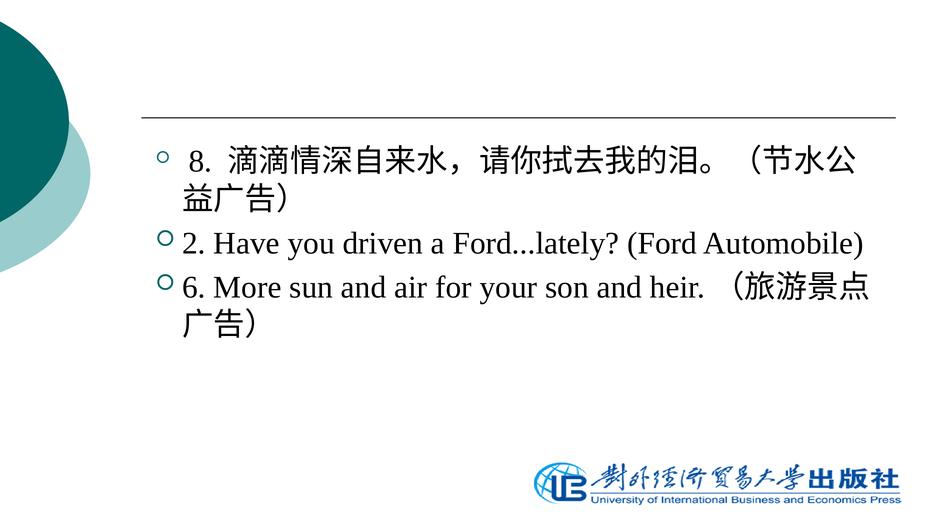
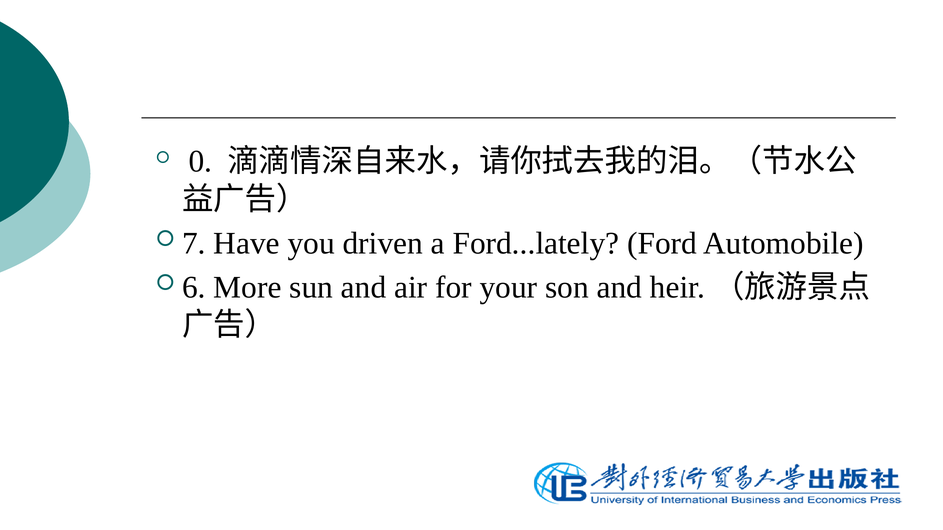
8: 8 -> 0 (200, 162)
2: 2 -> 7 (194, 244)
